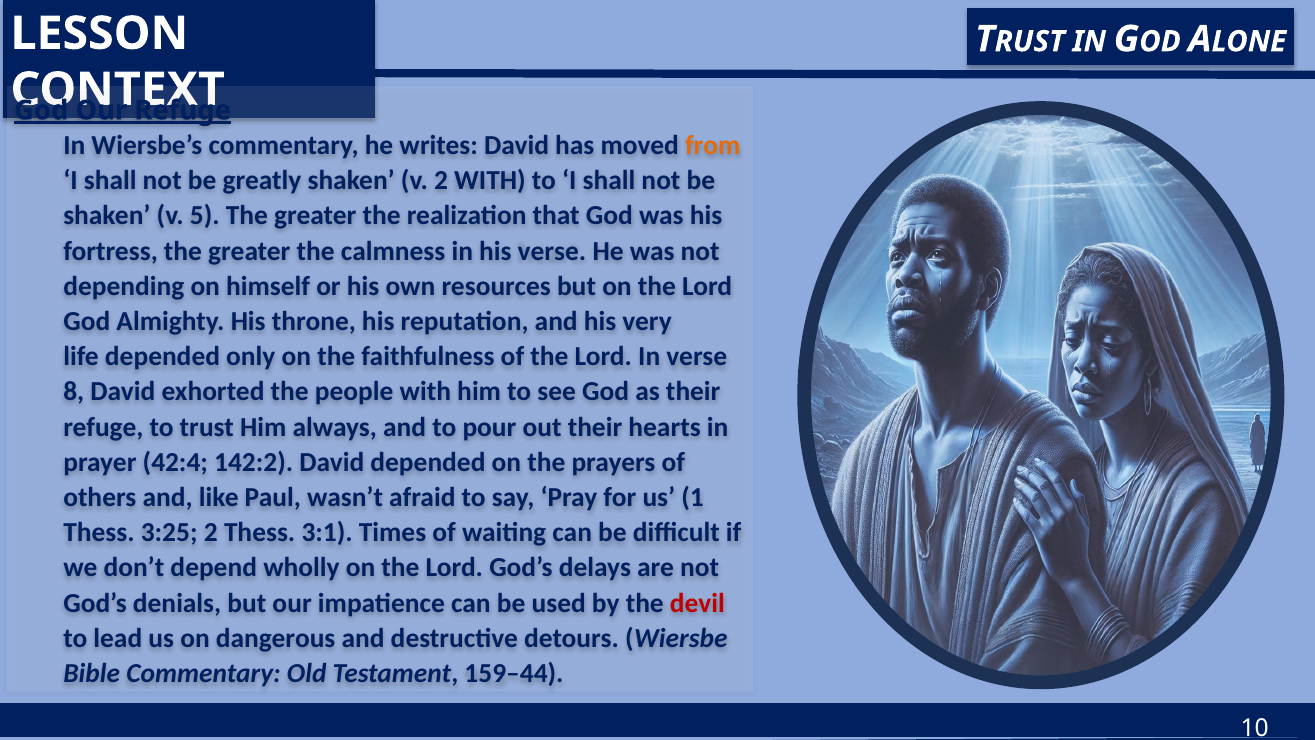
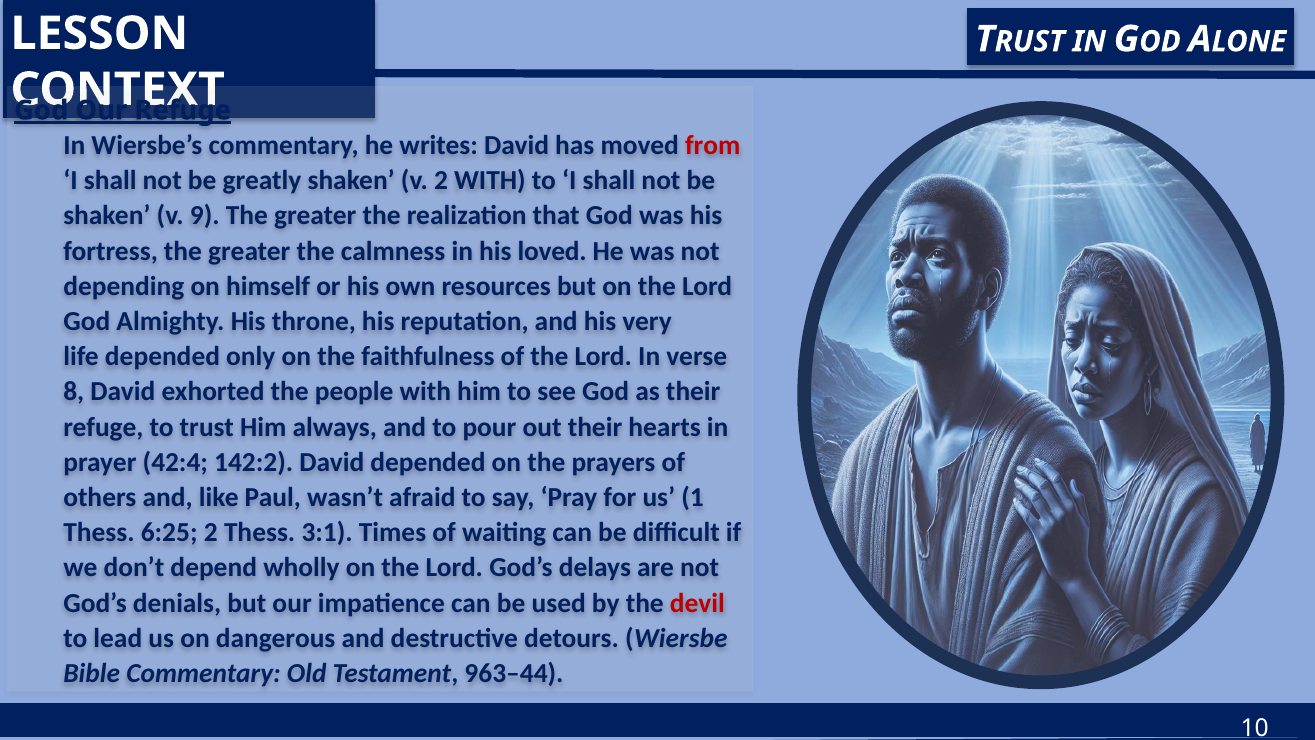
from colour: orange -> red (713, 145)
5: 5 -> 9 (205, 216)
his verse: verse -> loved (552, 251)
3:25: 3:25 -> 6:25 (169, 532)
159–44: 159–44 -> 963–44 (514, 673)
